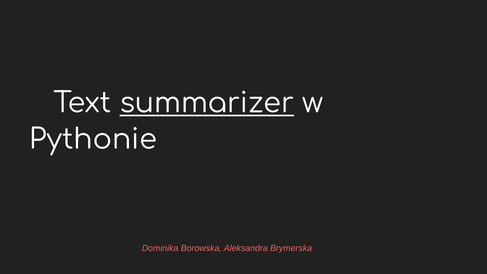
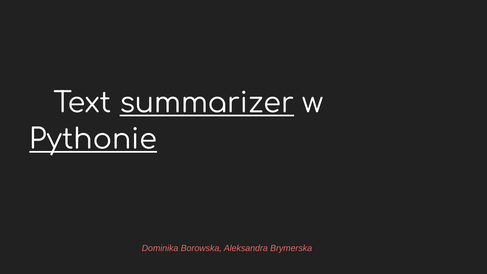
Pythonie underline: none -> present (93, 140)
